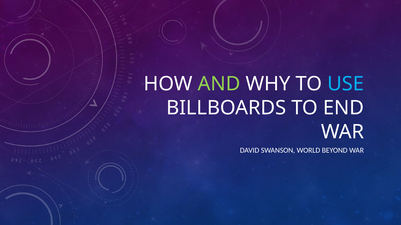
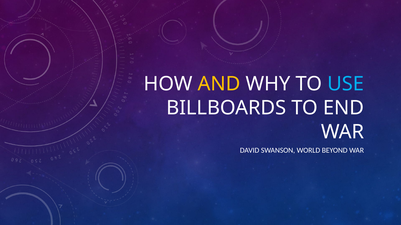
AND colour: light green -> yellow (219, 84)
